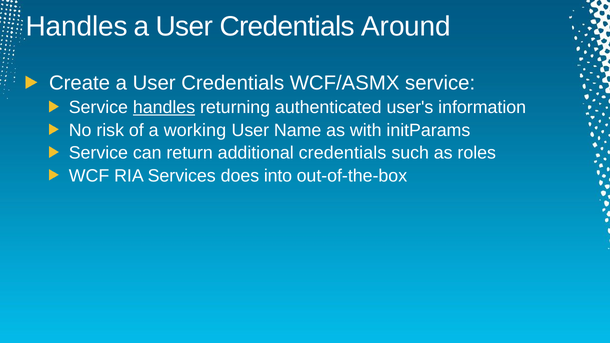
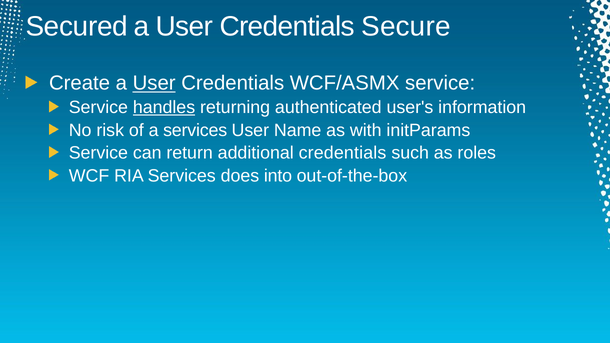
Handles: Handles -> Secured (77, 26)
Around: Around -> Secure (406, 26)
User underline: none -> present (154, 83)
a working: working -> services (195, 130)
